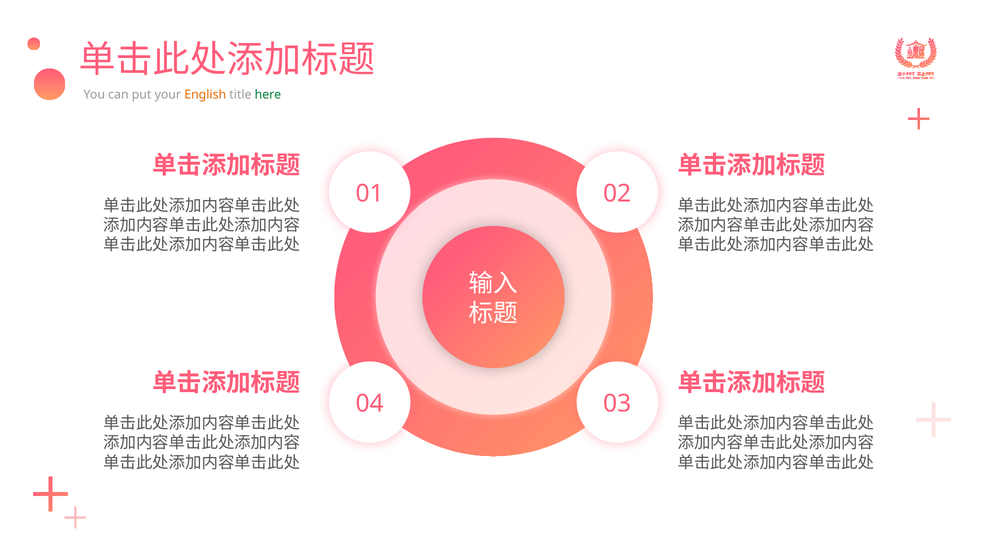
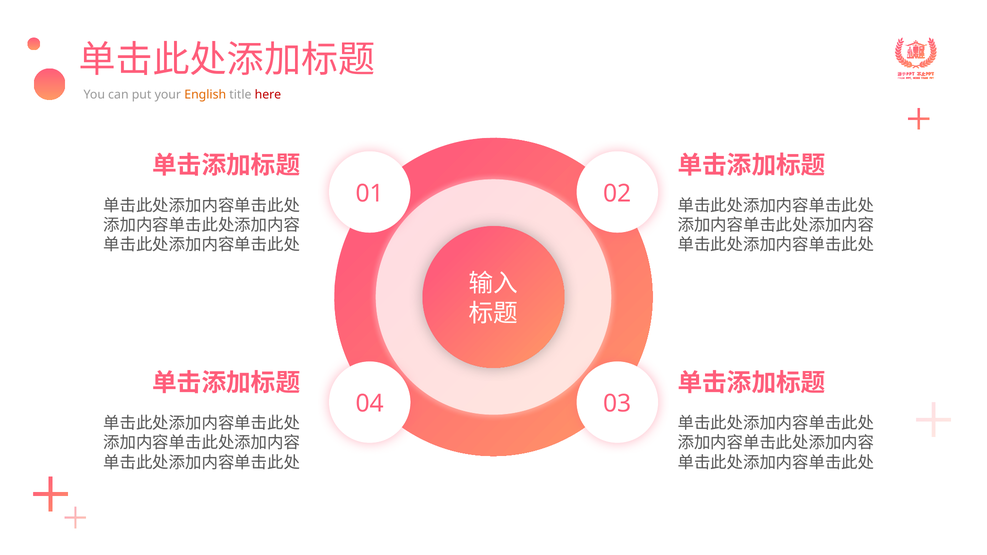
here colour: green -> red (268, 95)
